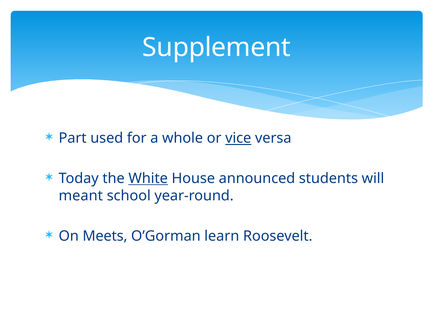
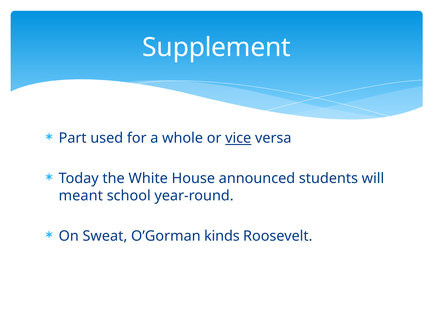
White underline: present -> none (148, 179)
Meets: Meets -> Sweat (105, 237)
learn: learn -> kinds (222, 237)
